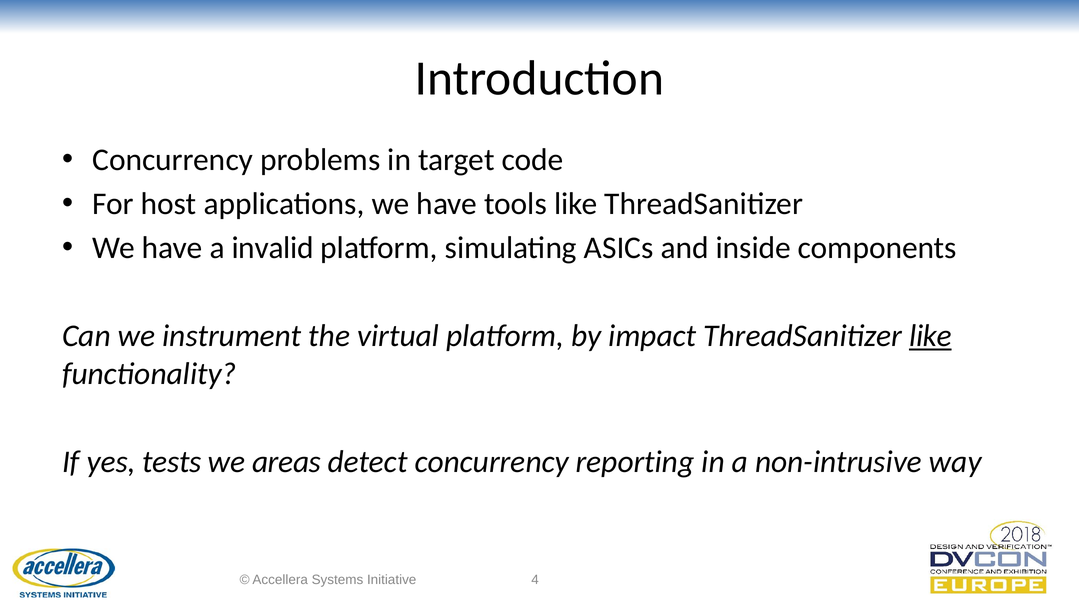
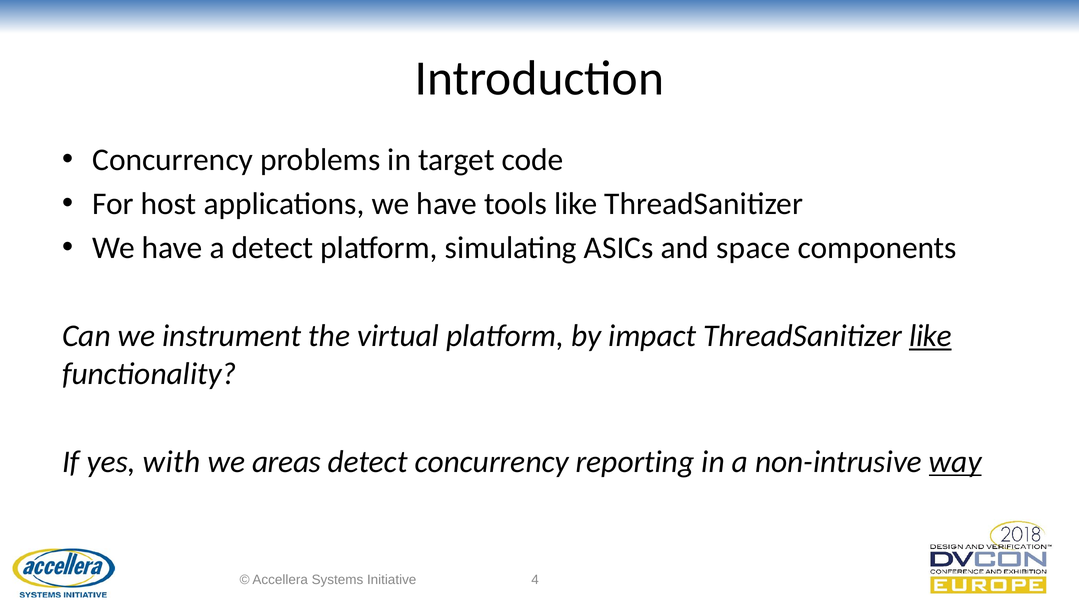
a invalid: invalid -> detect (273, 248)
inside: inside -> space (753, 248)
tests: tests -> with (172, 462)
way underline: none -> present (955, 462)
